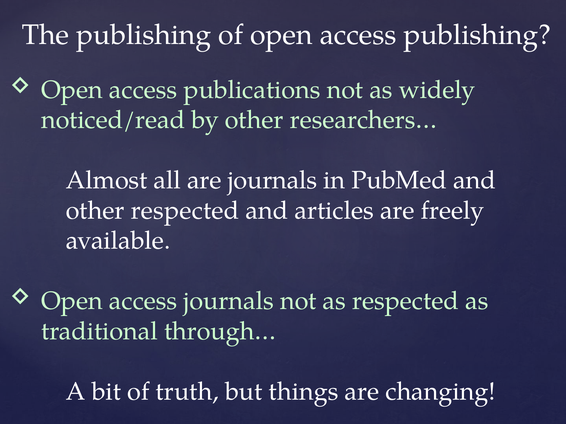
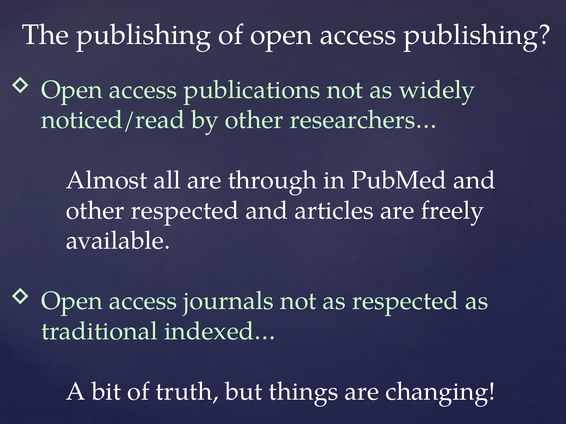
are journals: journals -> through (273, 181)
through…: through… -> indexed… (220, 331)
